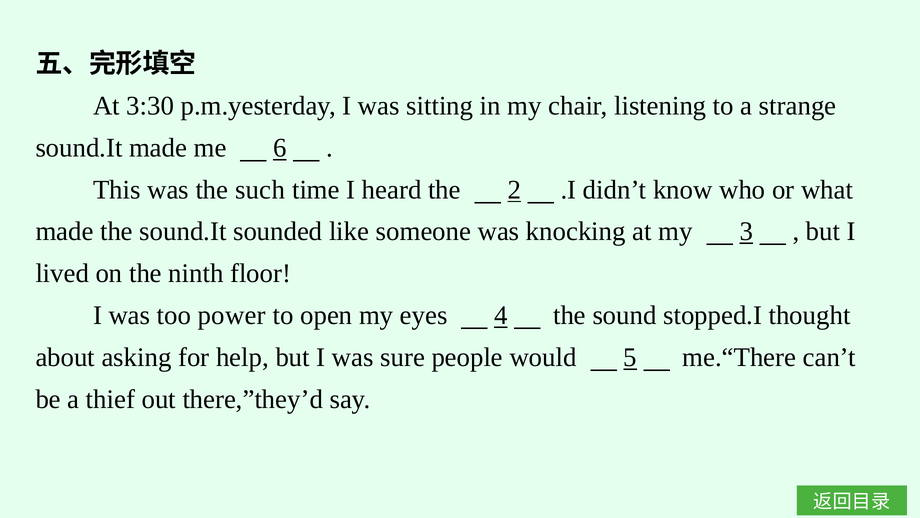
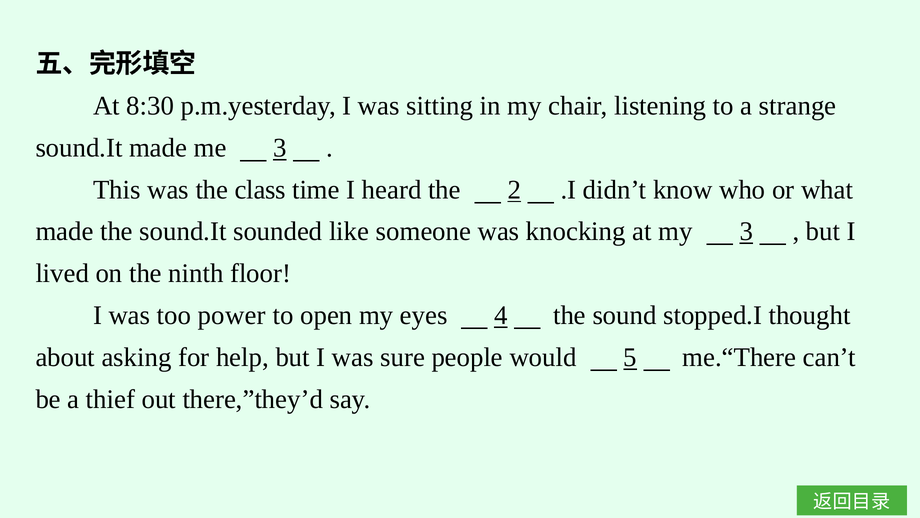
3:30: 3:30 -> 8:30 (150, 106)
me 6: 6 -> 3 (280, 148)
such: such -> class (260, 189)
